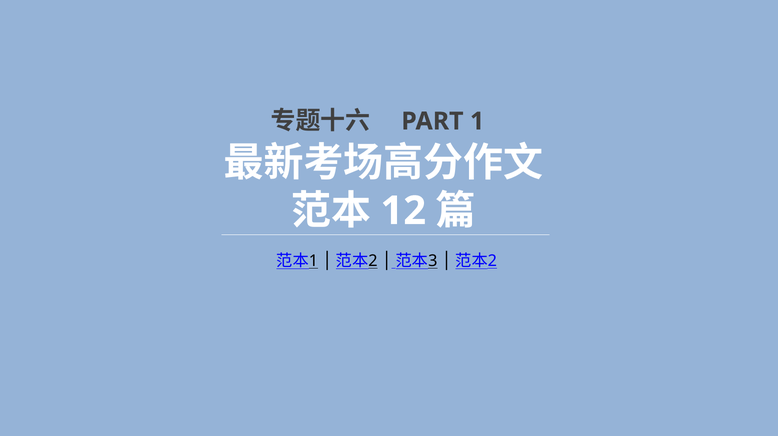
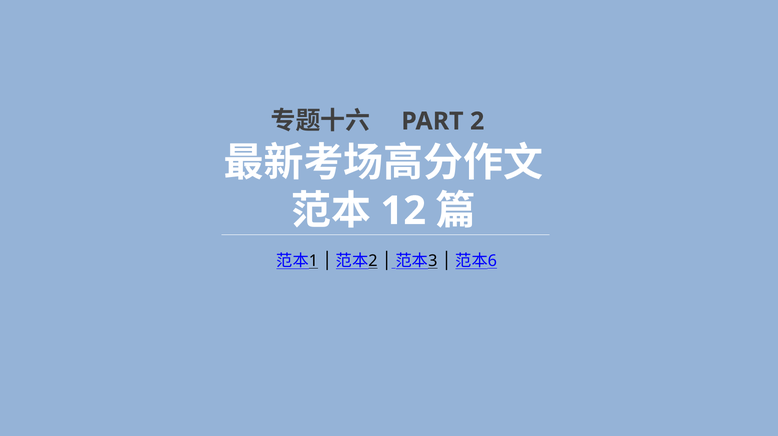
PART 1: 1 -> 2 (477, 121)
2: 2 -> 6 (492, 261)
